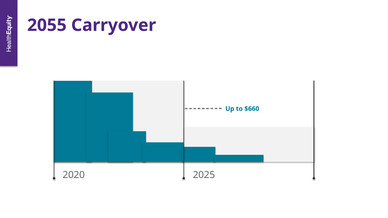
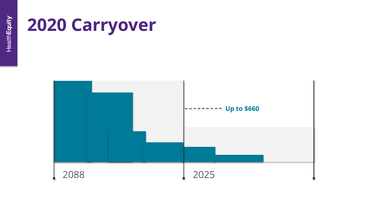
2055: 2055 -> 2020 (47, 25)
2020: 2020 -> 2088 (74, 175)
